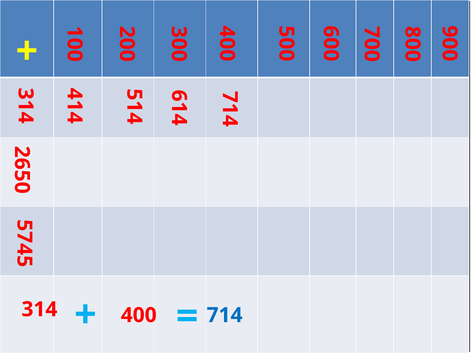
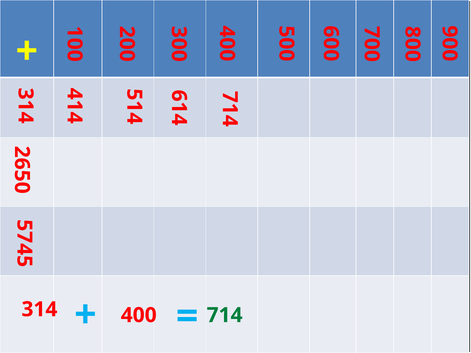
714 colour: blue -> green (225, 315)
